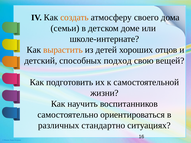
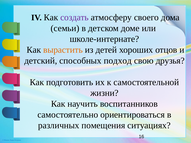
создать colour: orange -> purple (75, 17)
вещей: вещей -> друзья (170, 61)
стандартно: стандартно -> помещения (103, 126)
